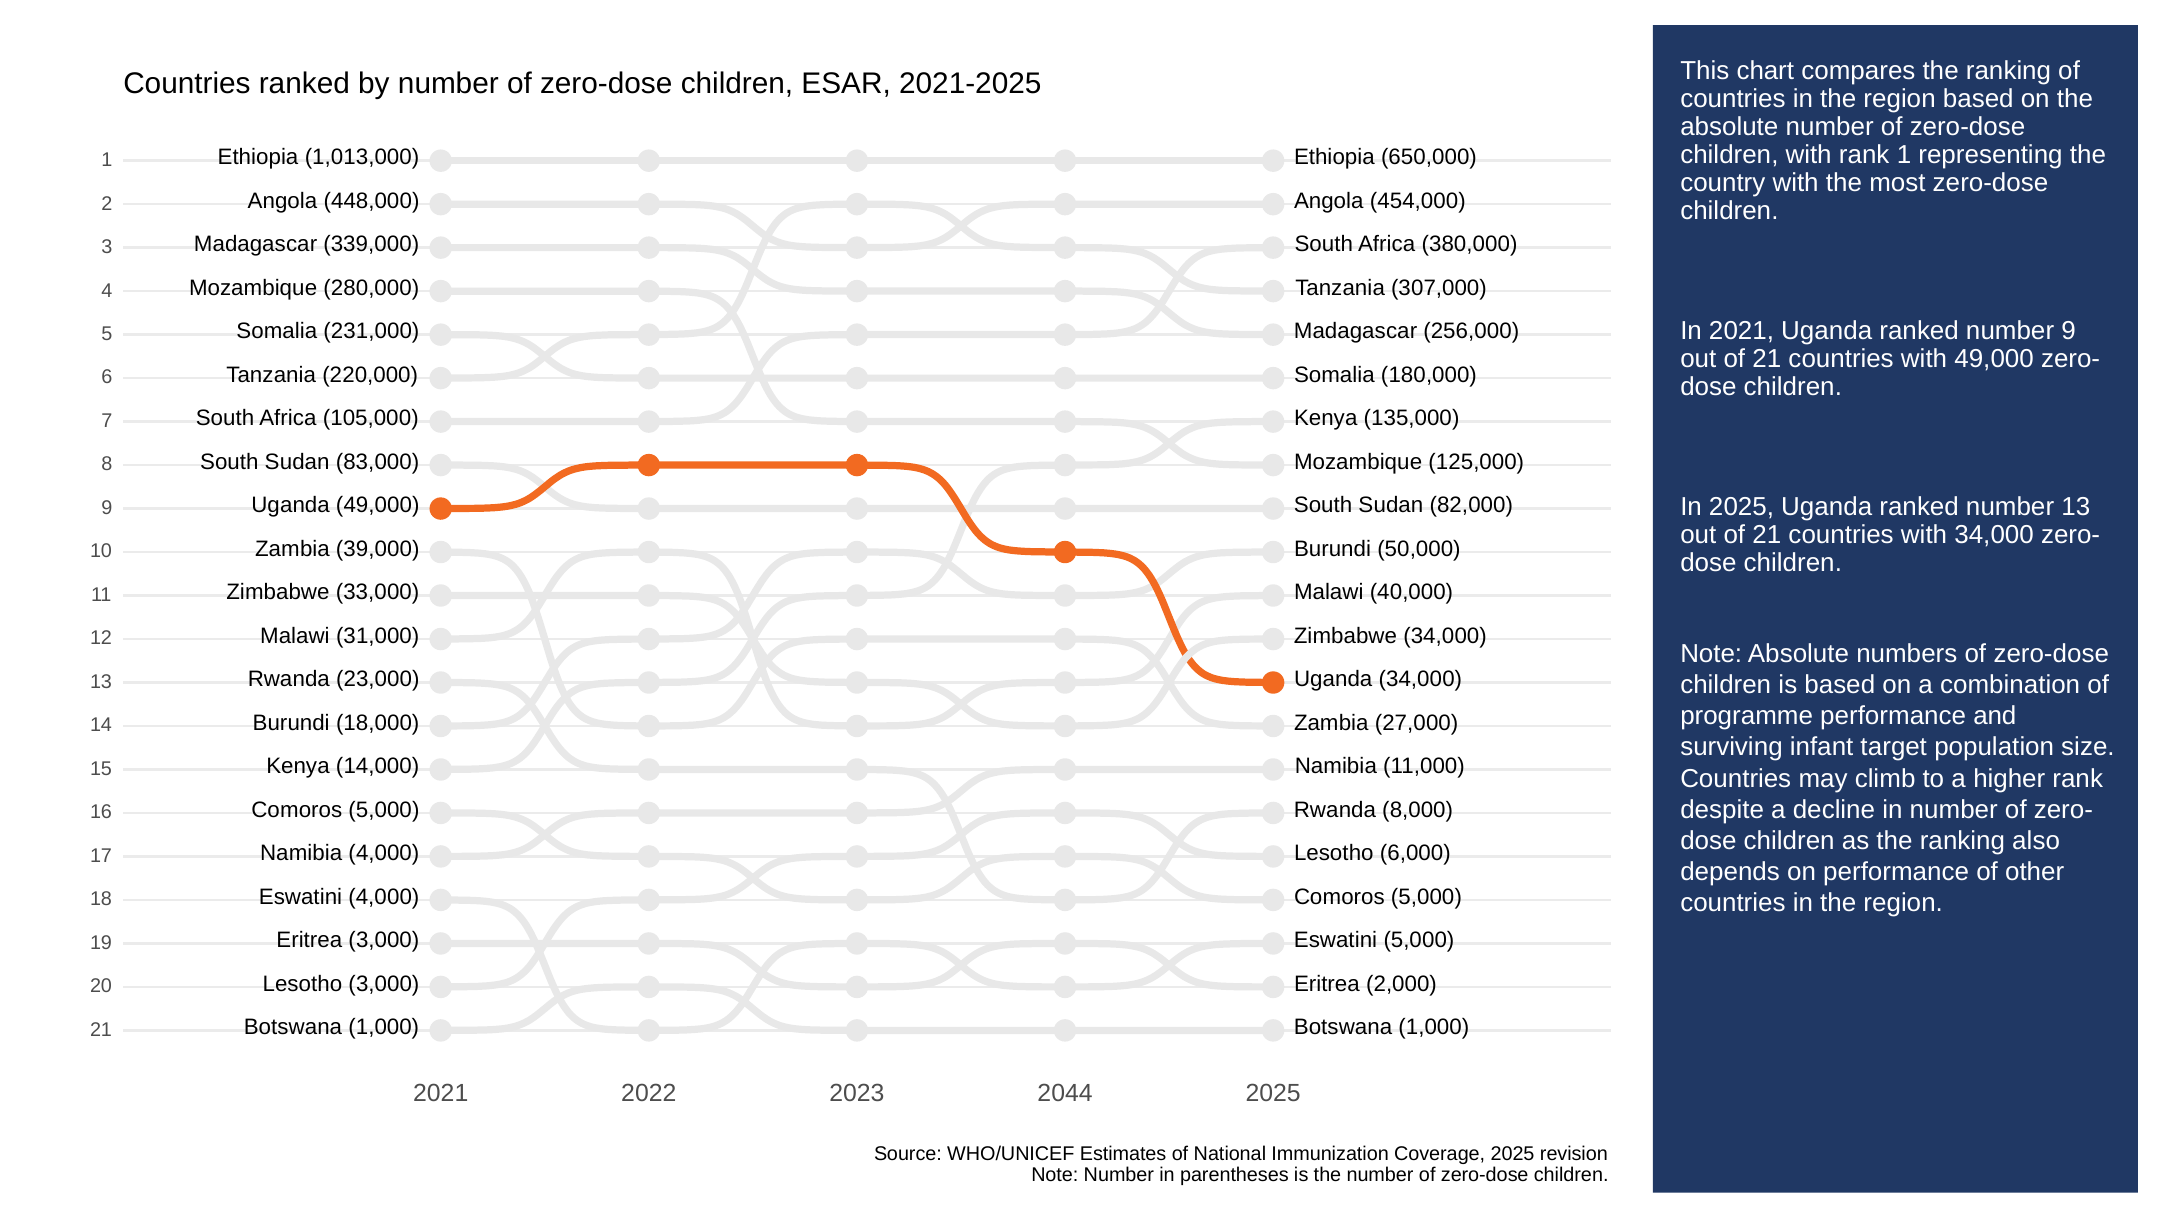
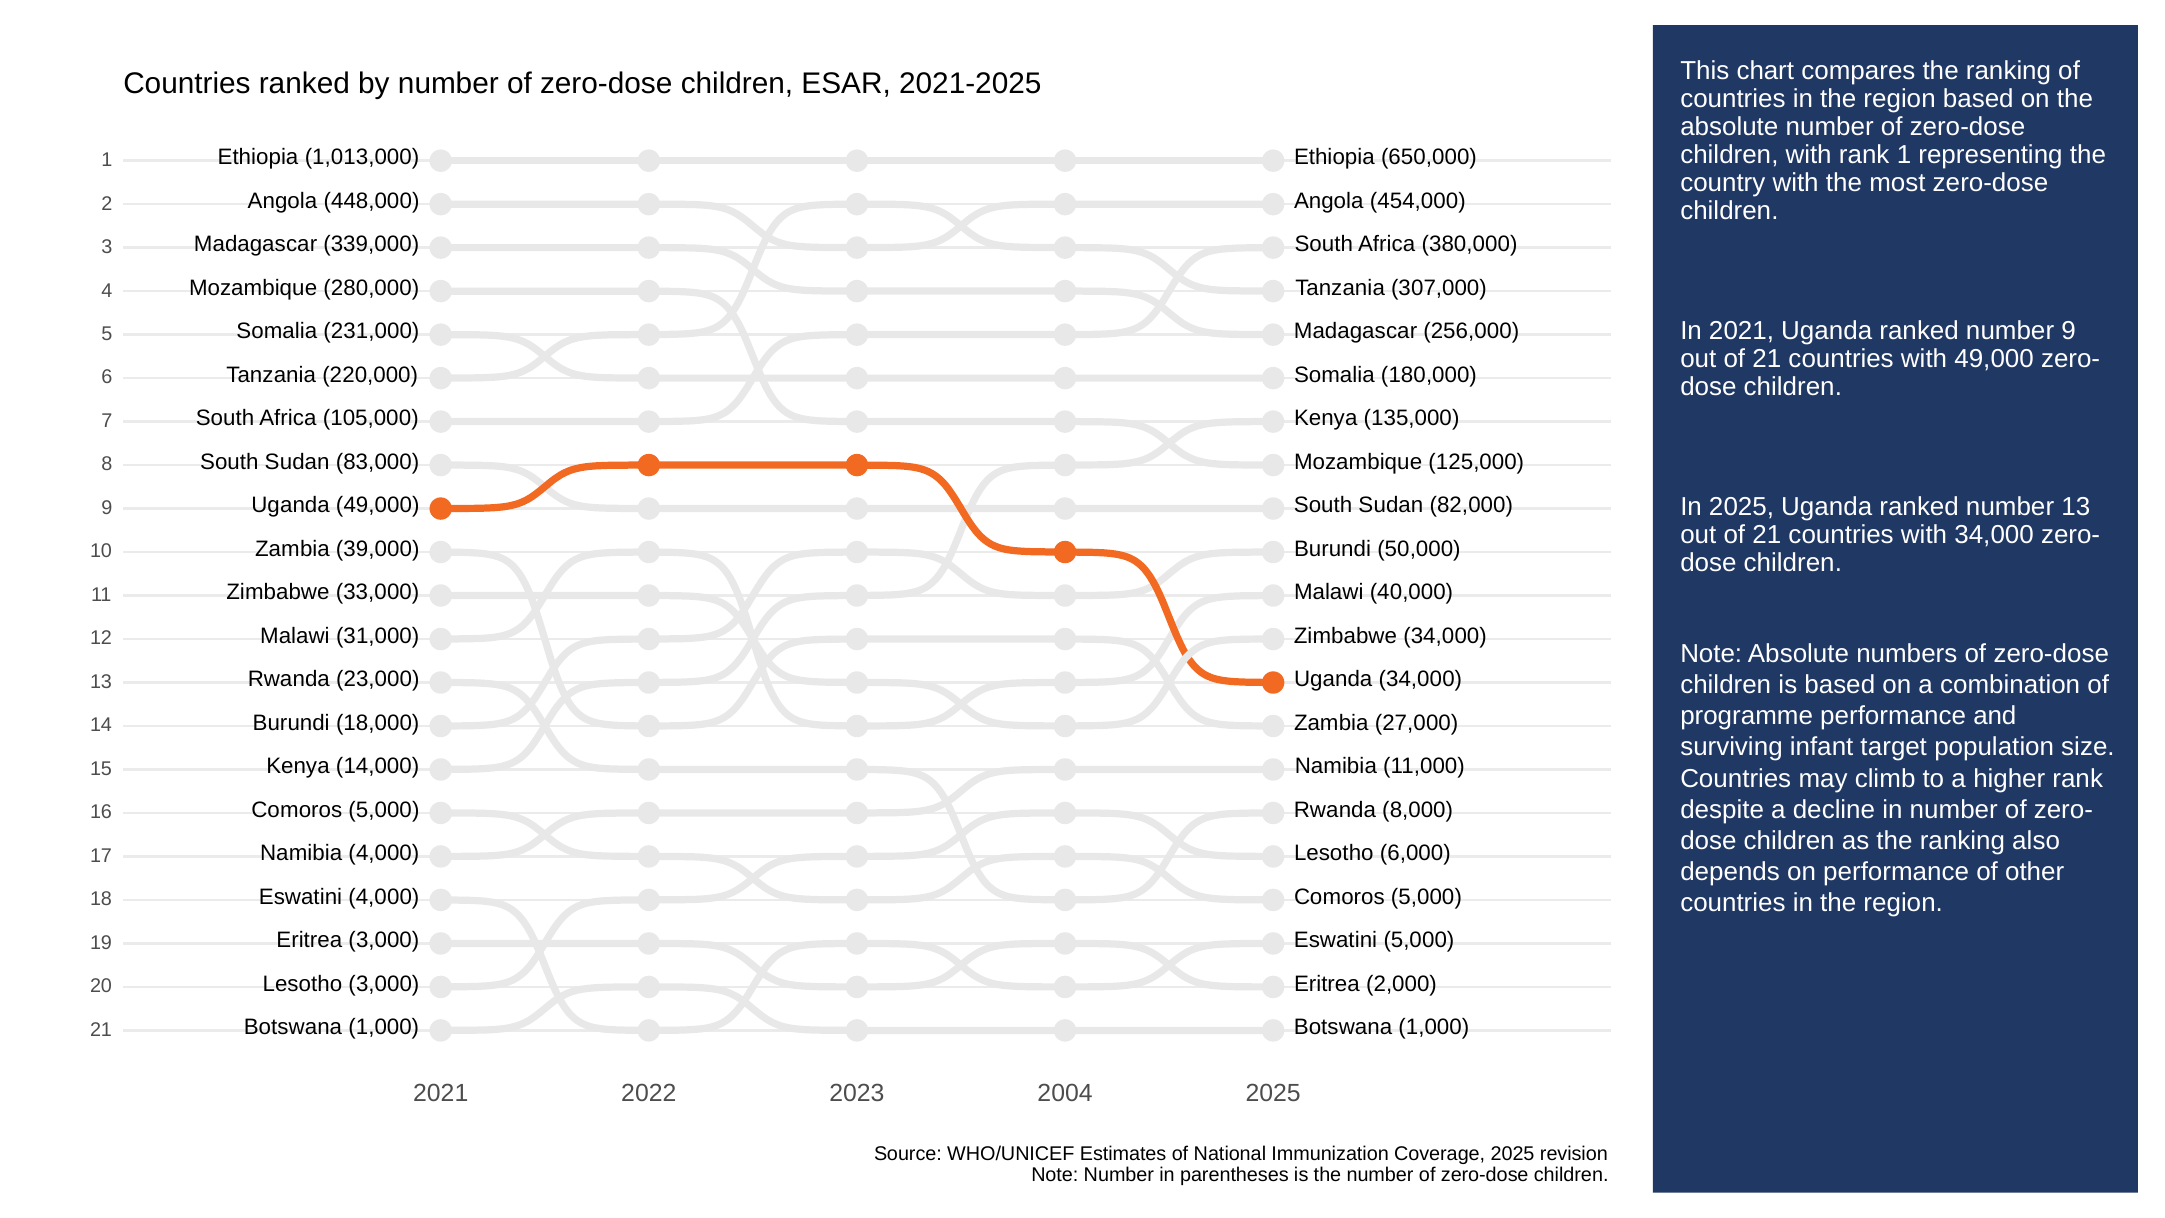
2044: 2044 -> 2004 (1065, 1093)
